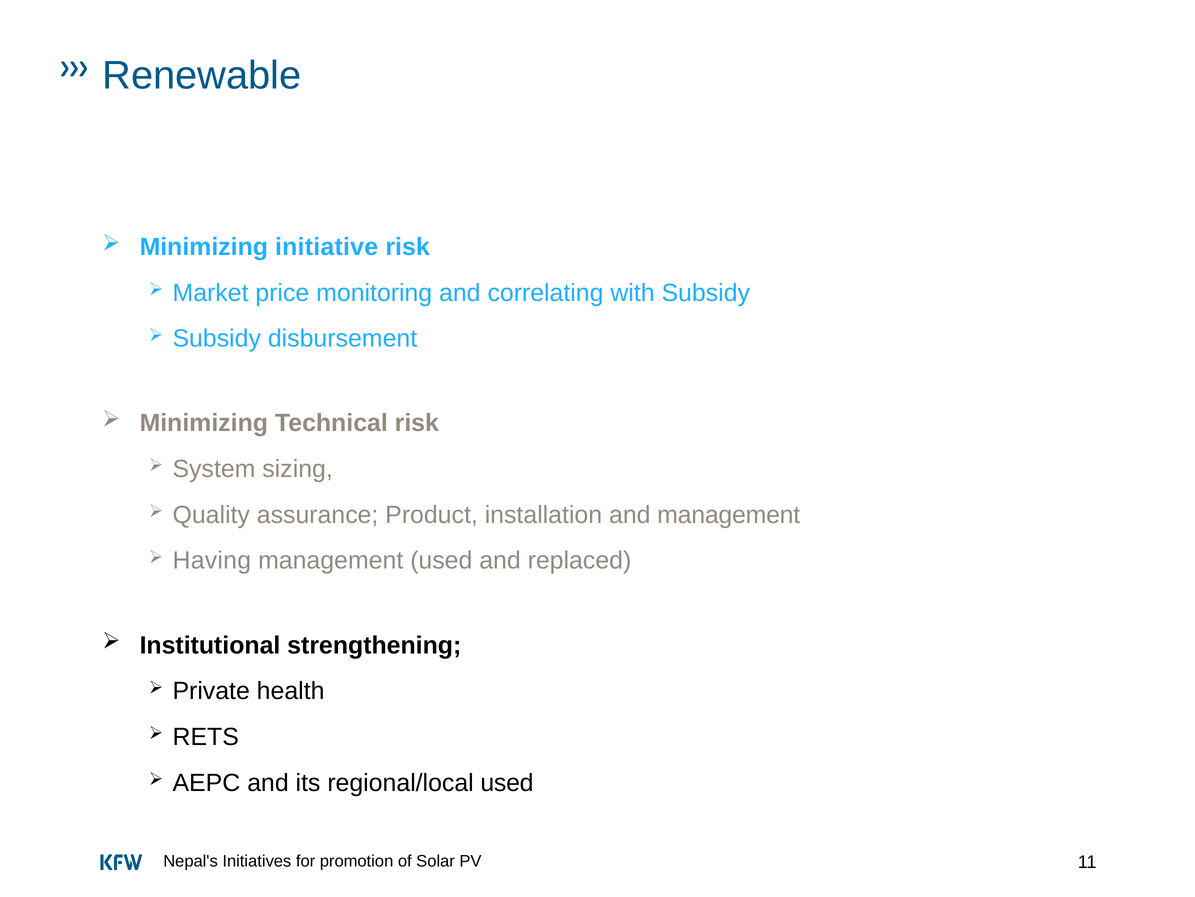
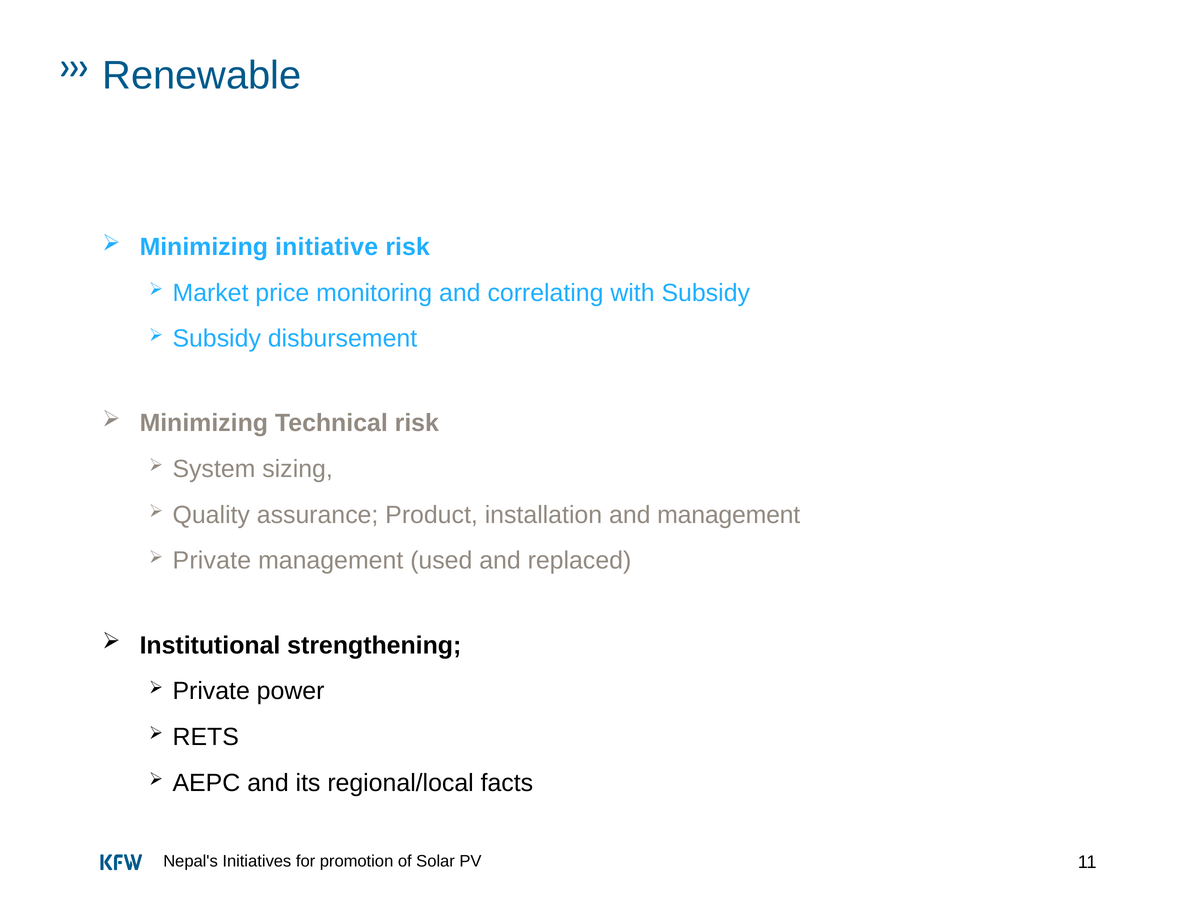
Having: Having -> Private (212, 560)
health: health -> power (291, 691)
regional/local used: used -> facts (507, 782)
